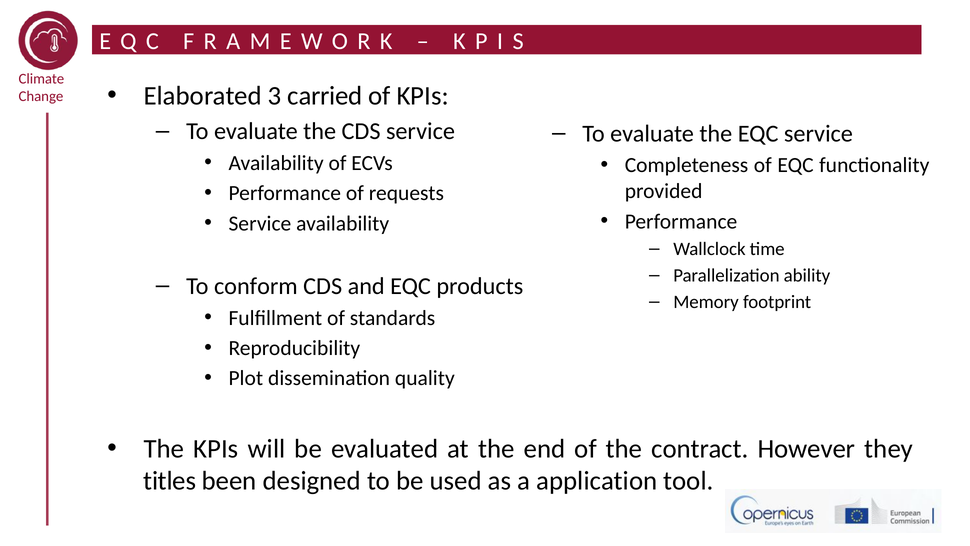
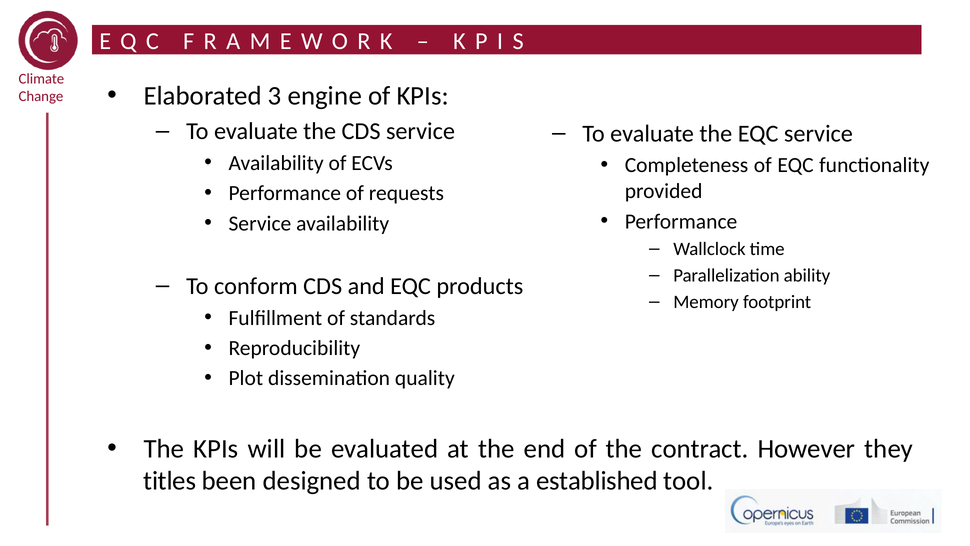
carried: carried -> engine (325, 96)
application: application -> established (597, 481)
